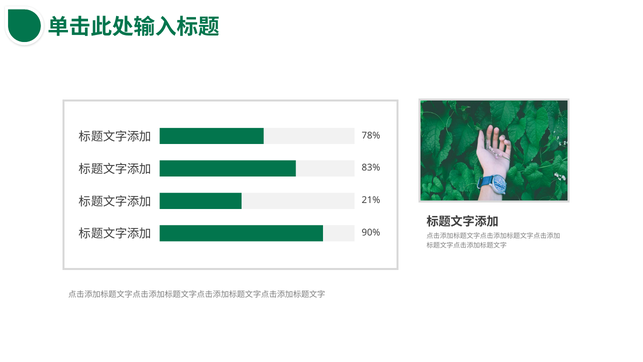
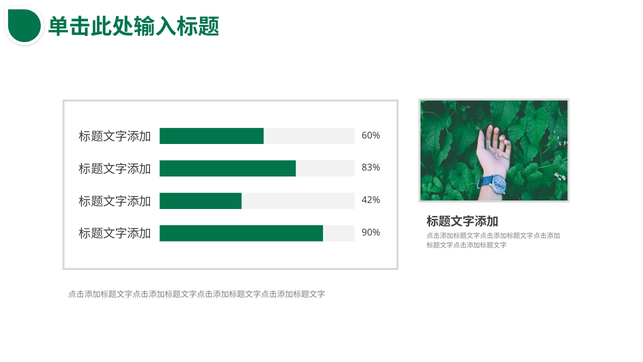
78%: 78% -> 60% (371, 135)
21%: 21% -> 42% (371, 200)
